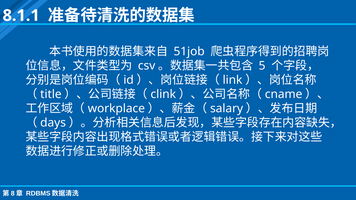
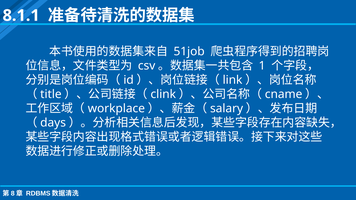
5: 5 -> 1 (262, 66)
